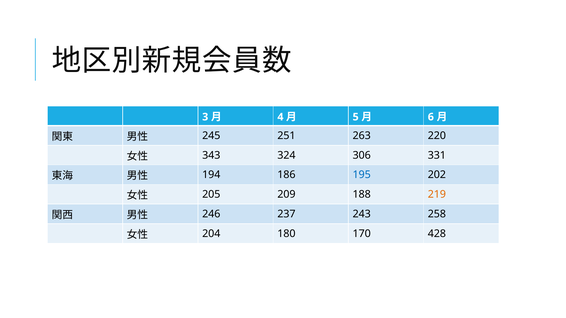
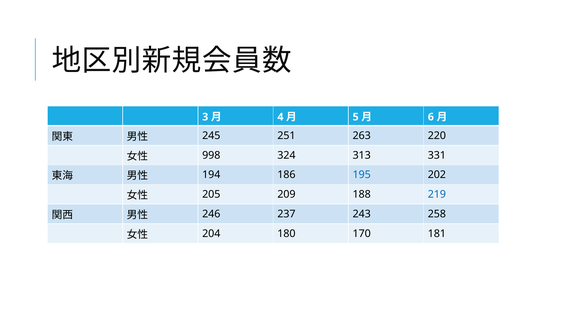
343: 343 -> 998 (211, 155)
306: 306 -> 313 (362, 155)
219 colour: orange -> blue (437, 195)
428: 428 -> 181 (437, 234)
